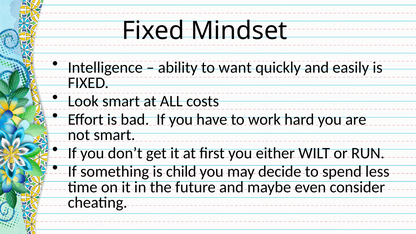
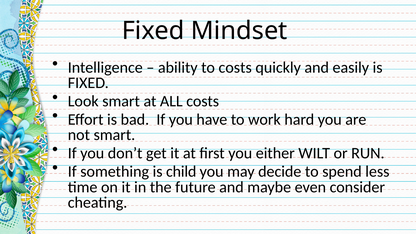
to want: want -> costs (235, 68)
